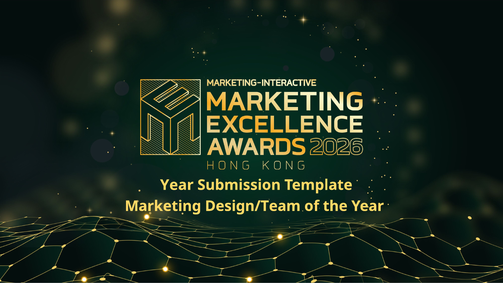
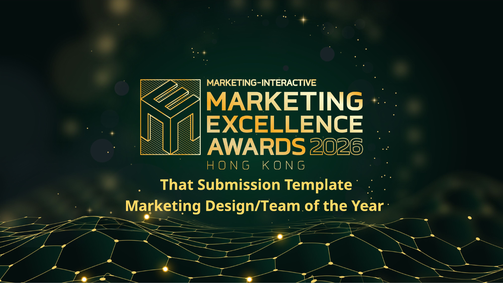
Year: Year -> That (177, 185)
